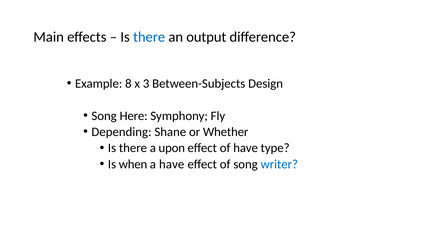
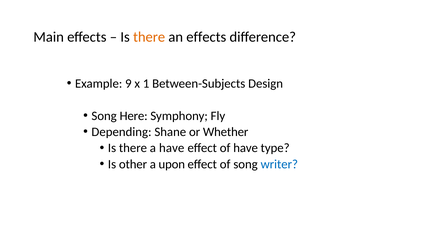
there colour: blue -> orange (149, 37)
an output: output -> effects (206, 37)
8: 8 -> 9 (128, 83)
3: 3 -> 1 (146, 83)
a upon: upon -> have (172, 148)
when: when -> other (133, 164)
a have: have -> upon (172, 164)
